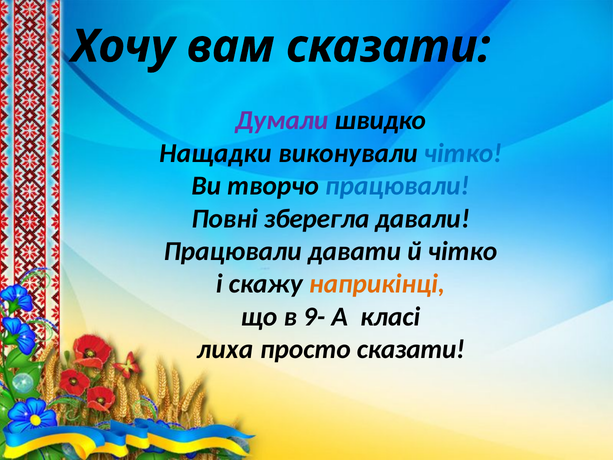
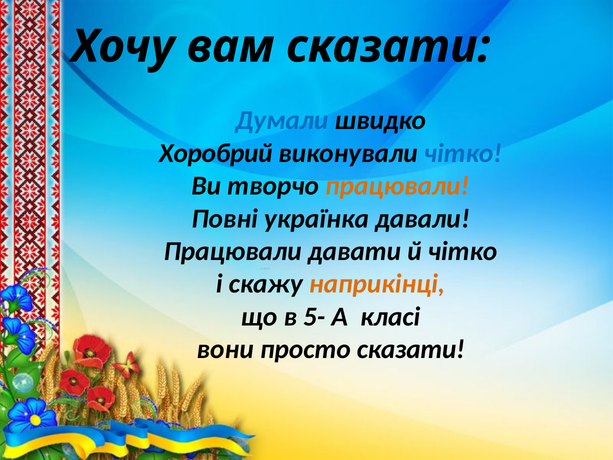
Думали colour: purple -> blue (282, 120)
Нащадки: Нащадки -> Хоробрий (216, 153)
працювали colour: blue -> orange (397, 186)
зберегла: зберегла -> українка (316, 218)
9-: 9- -> 5- (314, 317)
лиха: лиха -> вони (225, 349)
